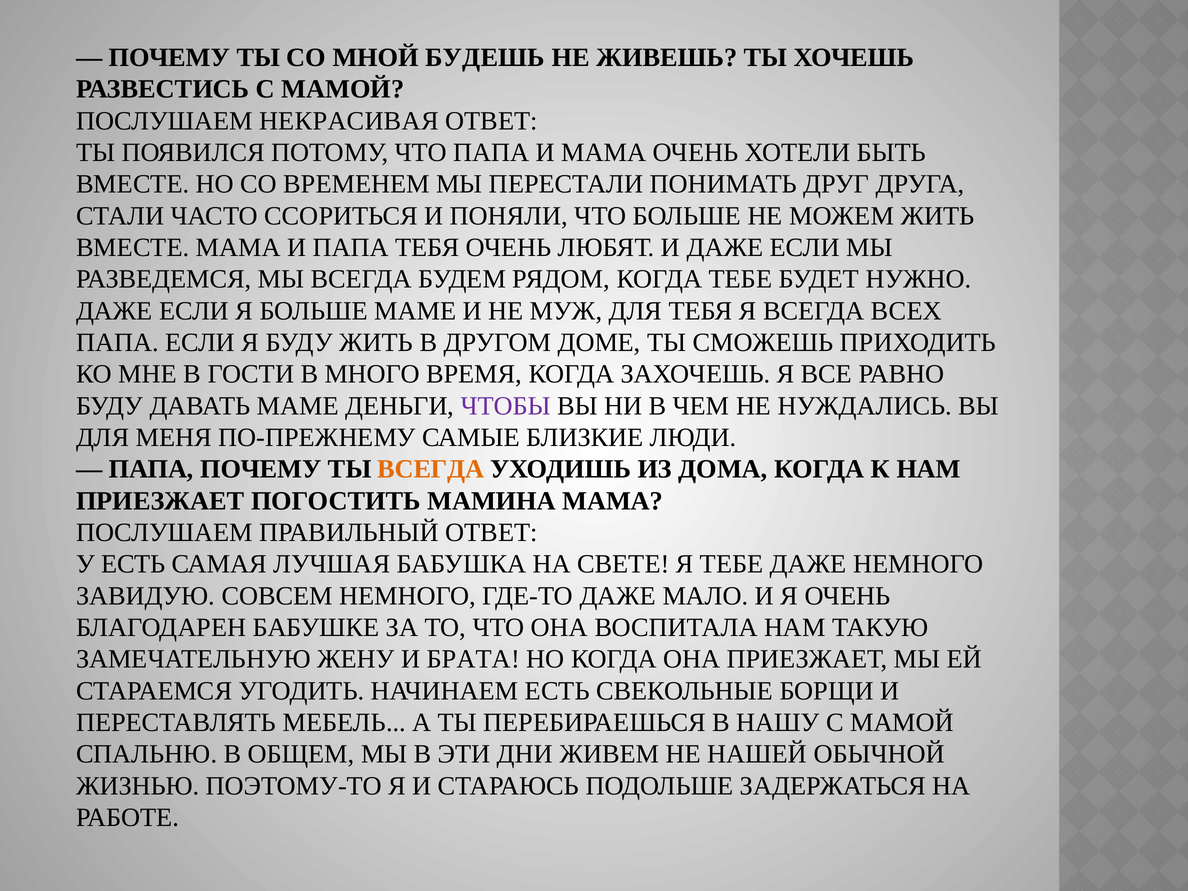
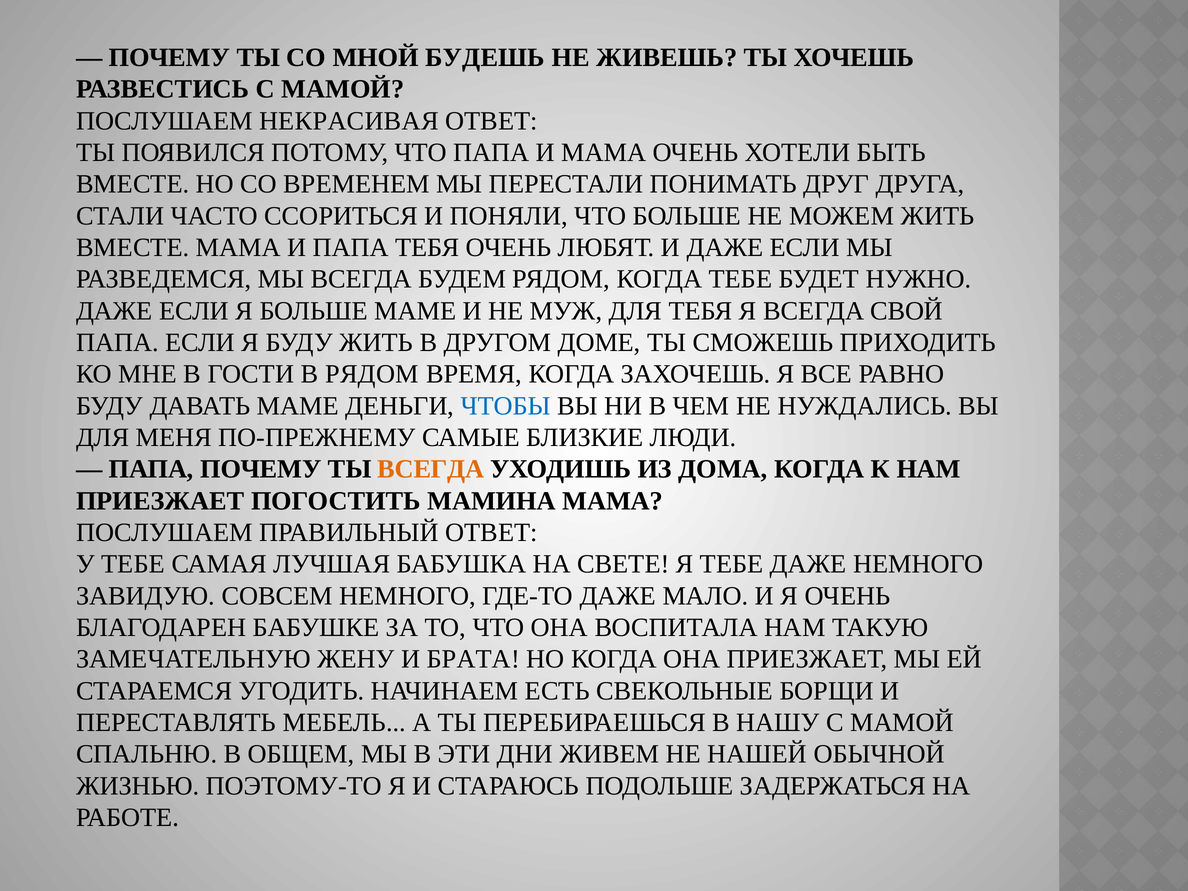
ВСЕХ: ВСЕХ -> СВОЙ (907, 311)
В МНОГО: МНОГО -> РЯДОМ (372, 374)
ЧТОБЫ colour: purple -> blue (506, 406)
У ЕСТЬ: ЕСТЬ -> ТЕБЕ (133, 564)
